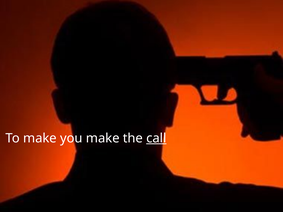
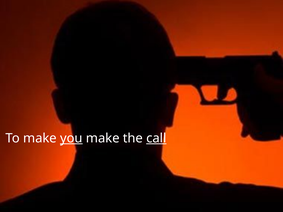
you underline: none -> present (71, 138)
